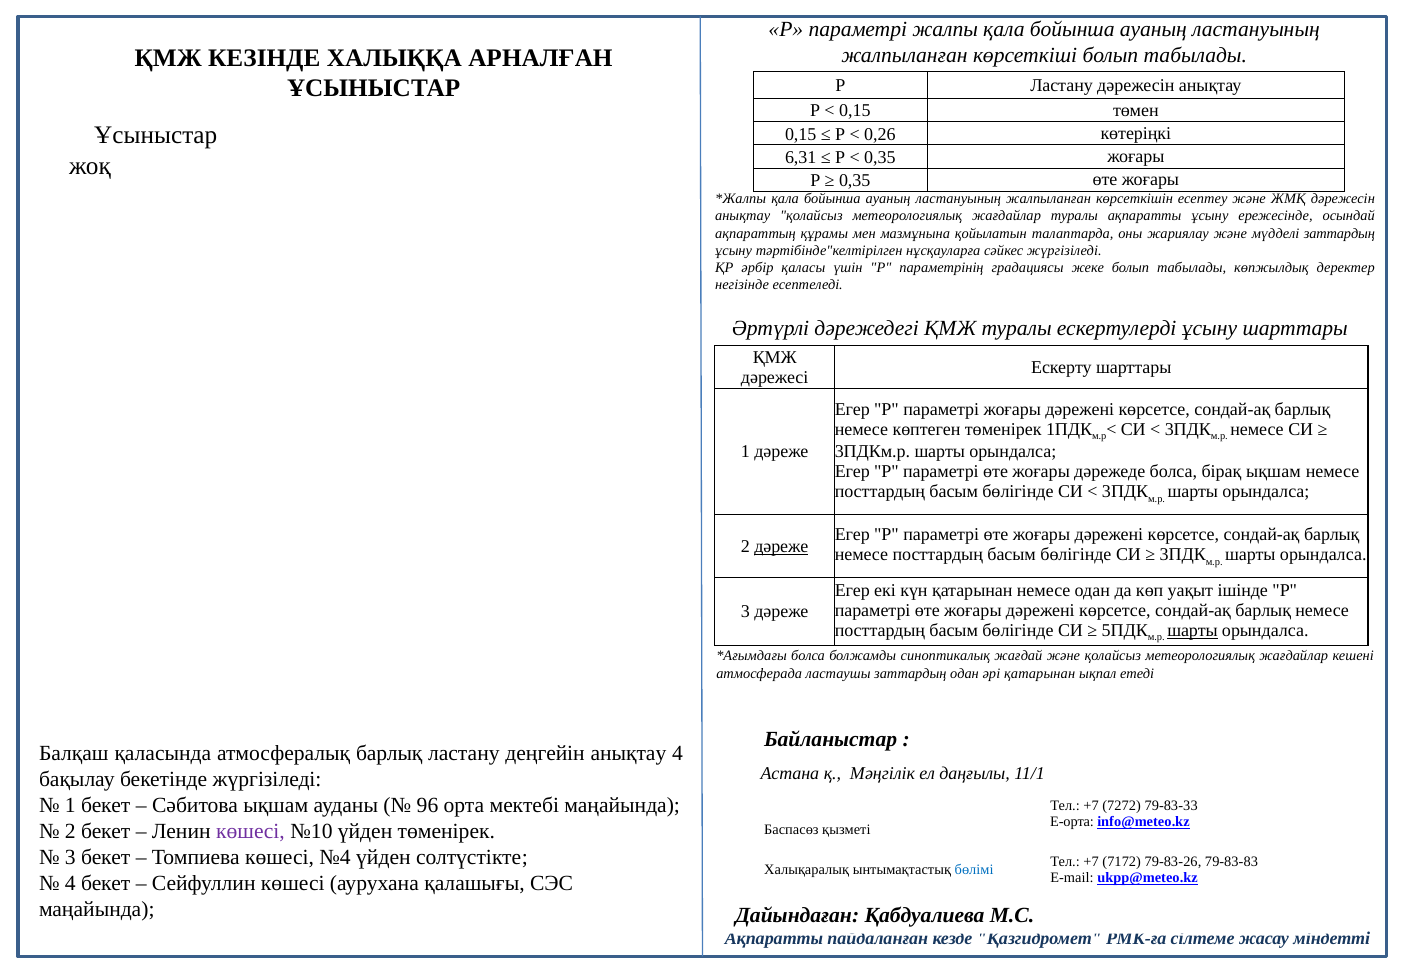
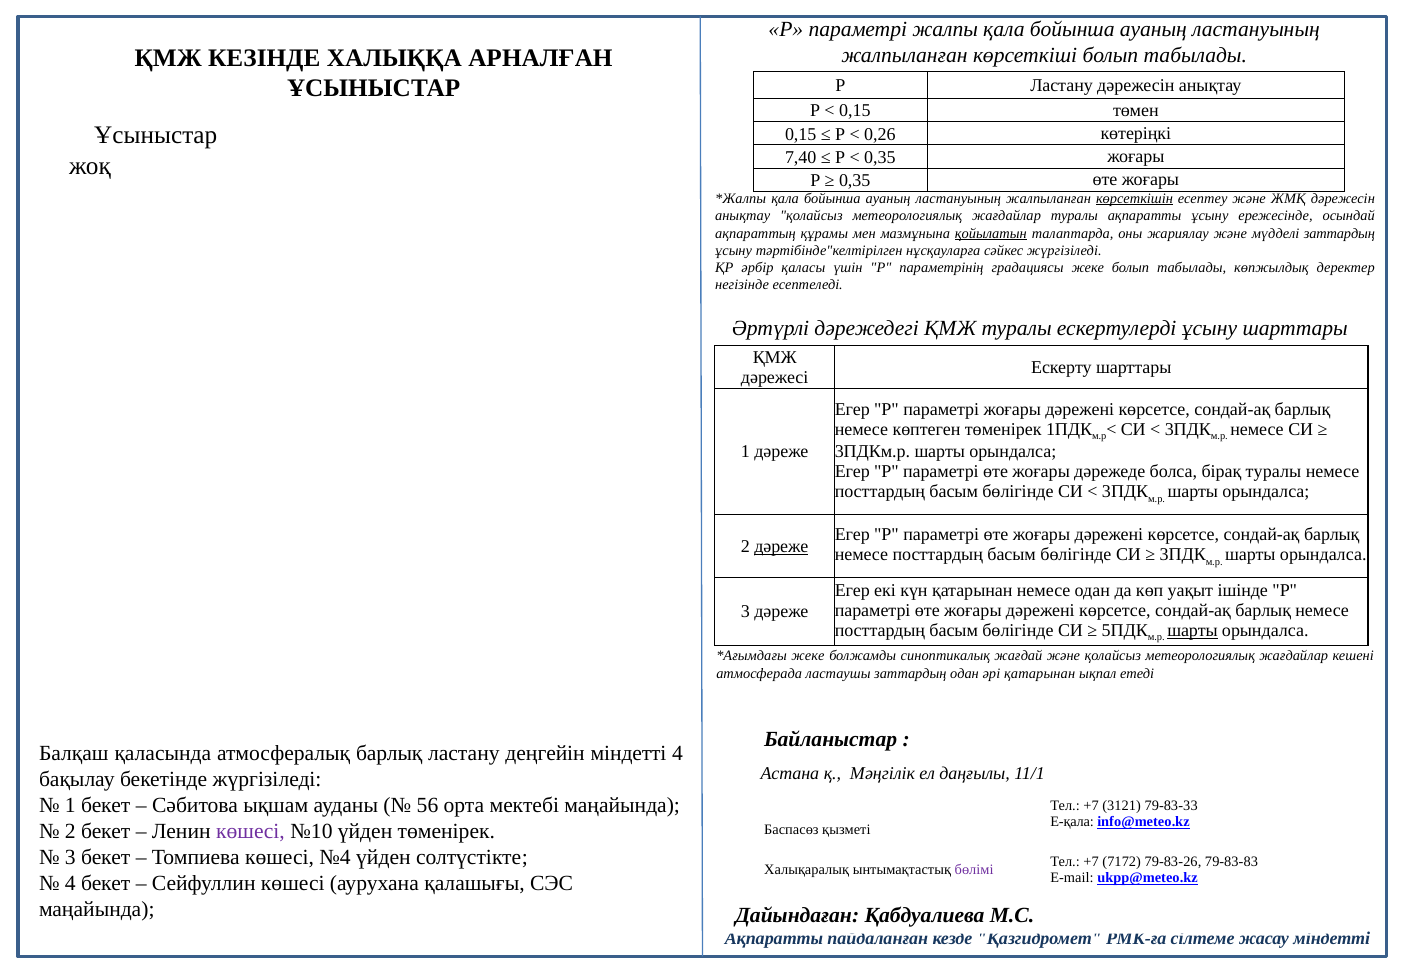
6,31: 6,31 -> 7,40 (801, 157)
көрсеткішін underline: none -> present (1134, 199)
қойылатын underline: none -> present (991, 233)
бірақ ықшам: ықшам -> туралы (1273, 472)
болса: болса -> жеке (808, 656)
деңгейін анықтау: анықтау -> міндетті (629, 753)
96: 96 -> 56 (428, 805)
7272: 7272 -> 3121 (1122, 806)
E-орта: E-орта -> E-қала (1072, 821)
бөлімі colour: blue -> purple (974, 870)
